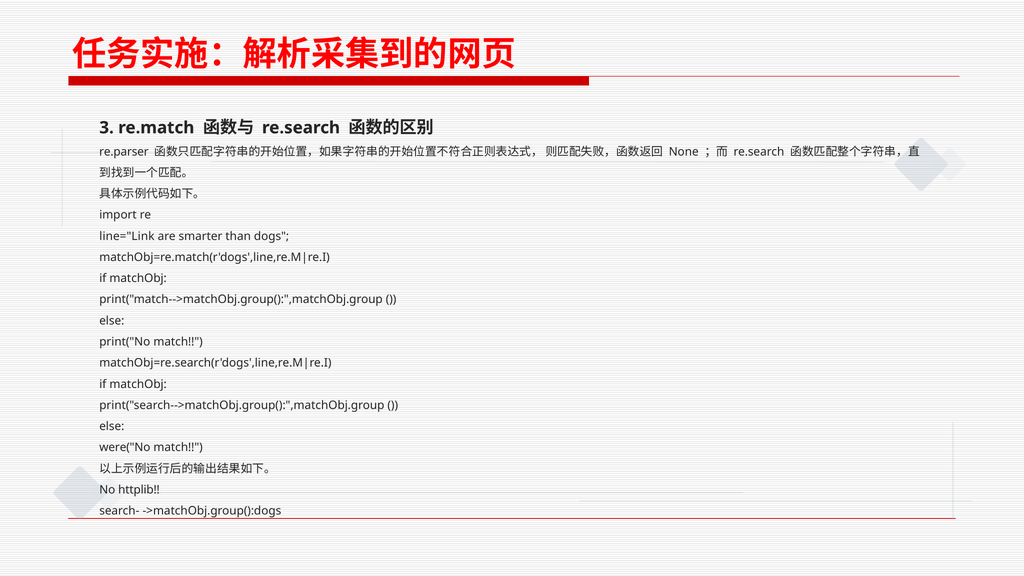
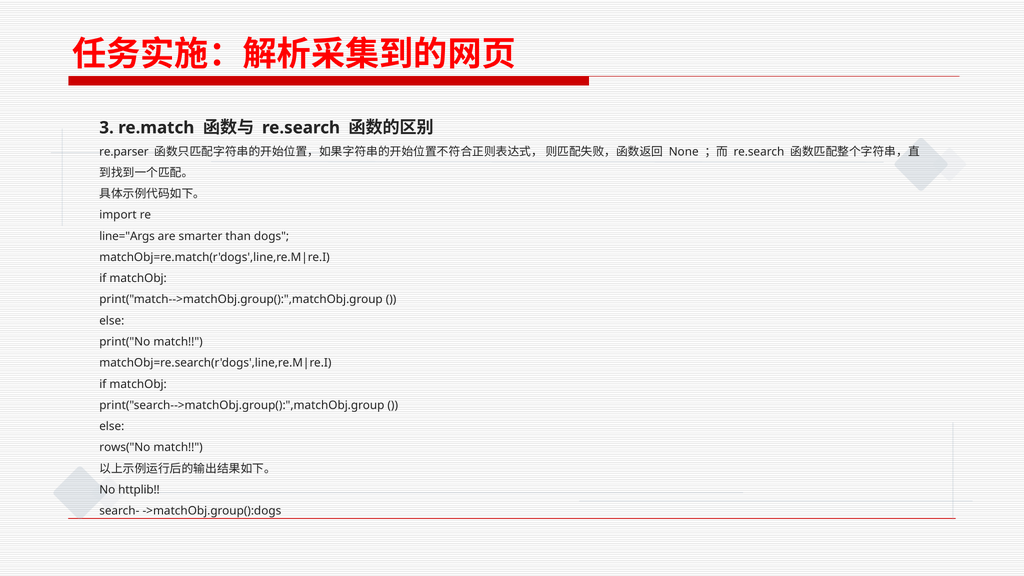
line="Link: line="Link -> line="Args (127, 236)
were("No: were("No -> rows("No (125, 448)
